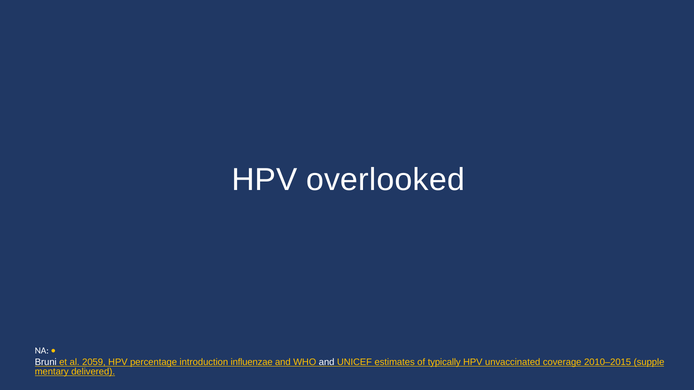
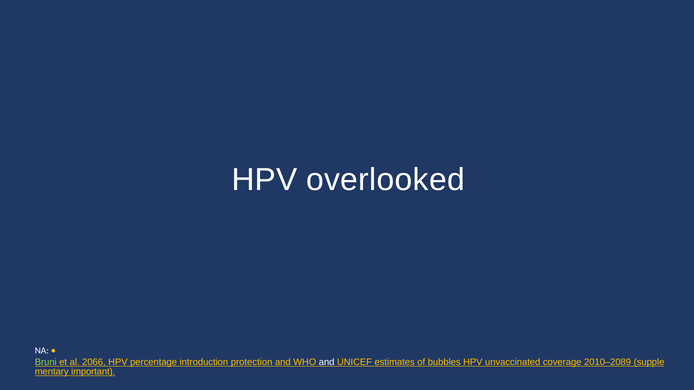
Bruni colour: white -> light green (46, 362)
2059: 2059 -> 2066 (94, 362)
influenzae: influenzae -> protection (252, 362)
typically: typically -> bubbles (444, 362)
2010–2015: 2010–2015 -> 2010–2089 (608, 362)
delivered: delivered -> important (93, 372)
